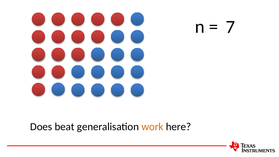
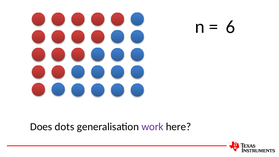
7: 7 -> 6 (230, 27)
beat: beat -> dots (65, 127)
work colour: orange -> purple (152, 127)
